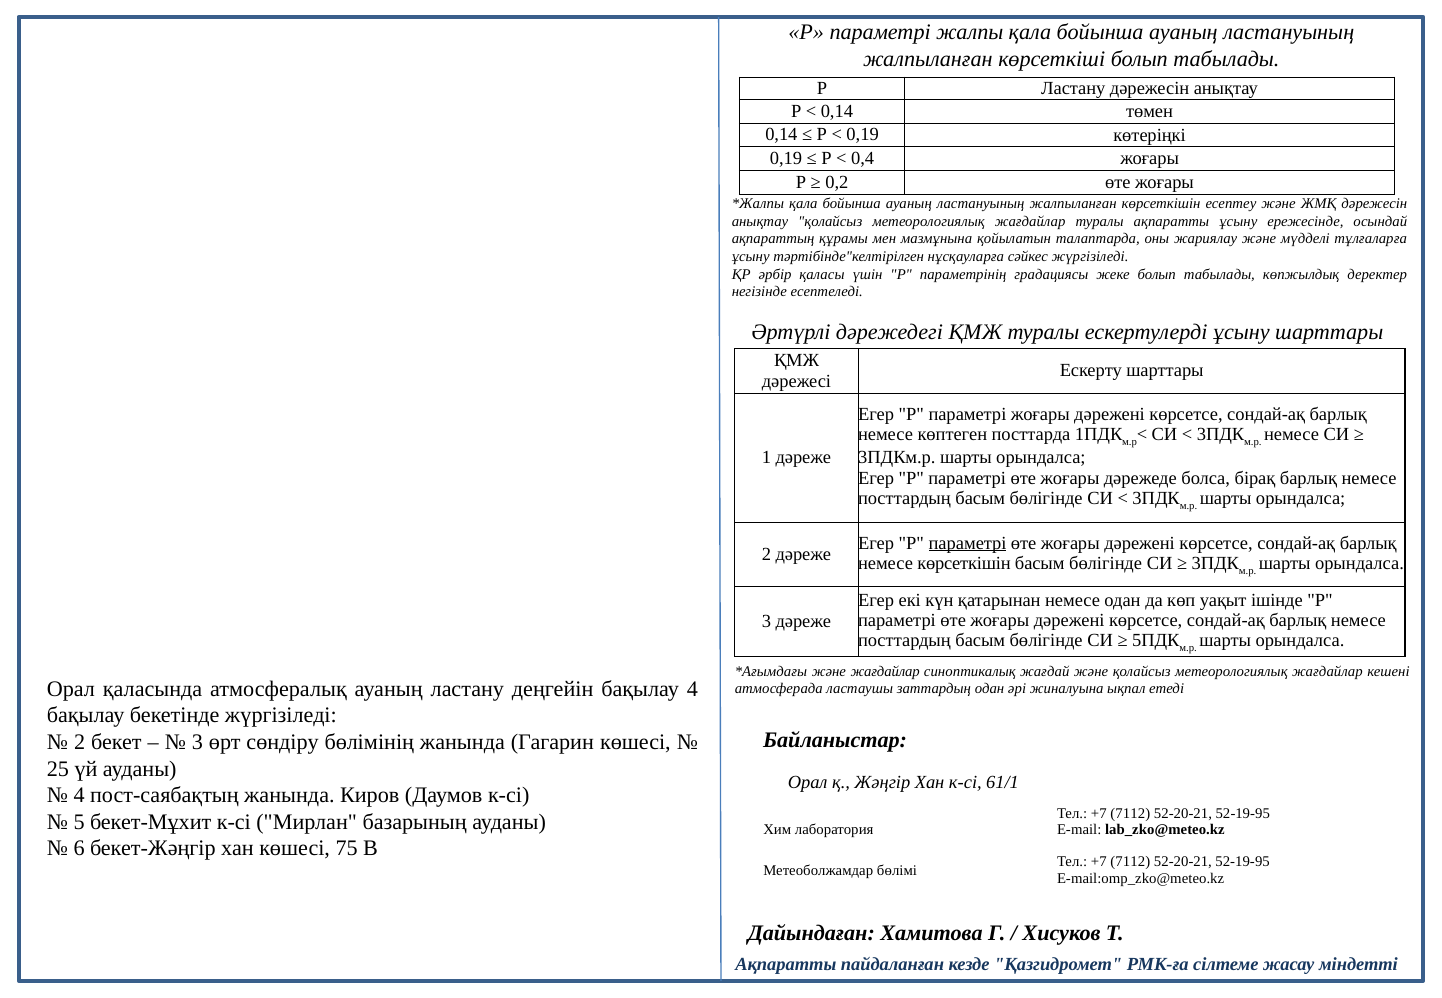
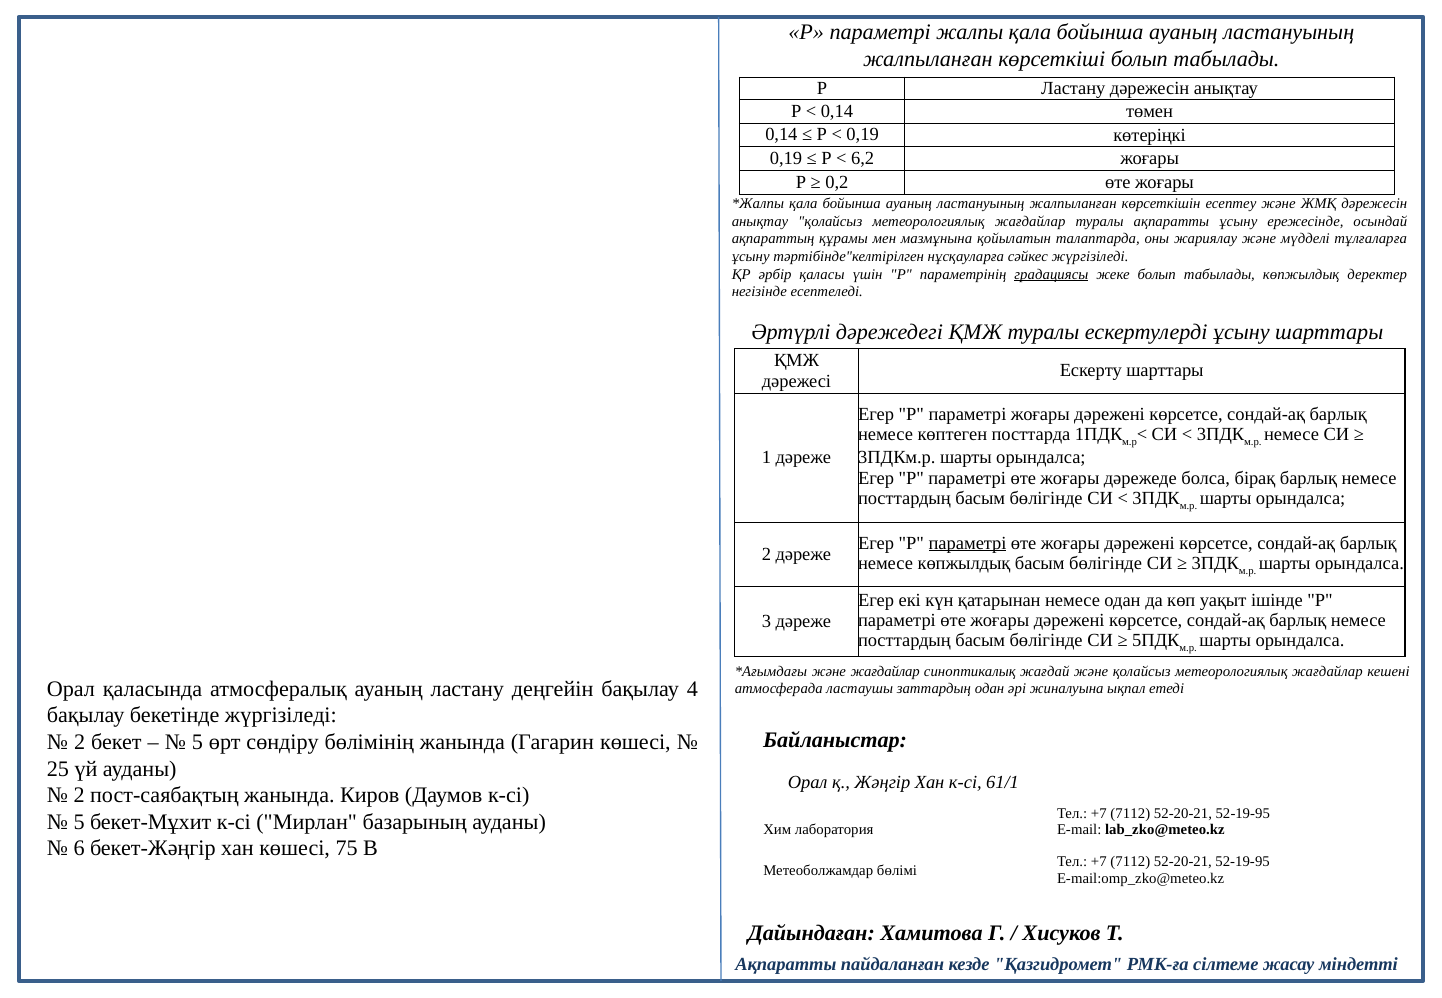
0,4: 0,4 -> 6,2 (863, 159)
градациясы underline: none -> present (1051, 274)
немесе көрсеткішін: көрсеткішін -> көпжылдық (964, 563)
3: 3 -> 5 (197, 742)
4: 4 -> 2 (79, 796)
